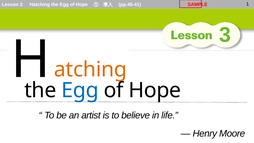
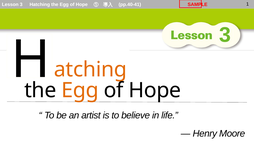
Egg colour: blue -> orange (80, 90)
